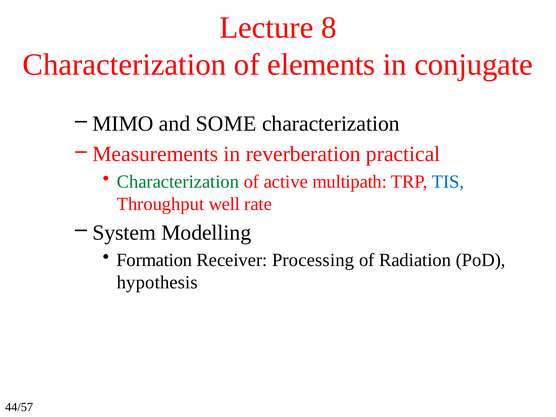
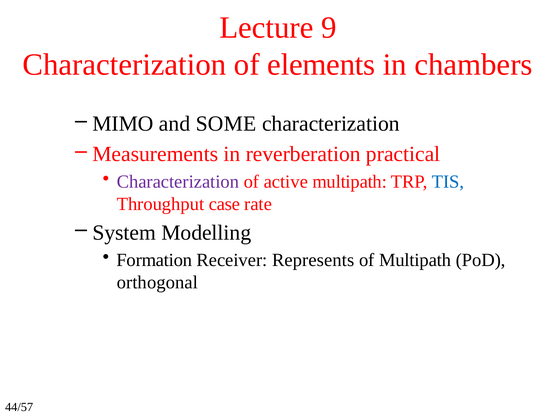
8: 8 -> 9 (329, 28)
conjugate: conjugate -> chambers (474, 65)
Characterization colour: green -> purple (178, 182)
well: well -> case (224, 204)
Processing: Processing -> Represents (313, 260)
of Radiation: Radiation -> Multipath (415, 260)
hypothesis: hypothesis -> orthogonal (157, 282)
